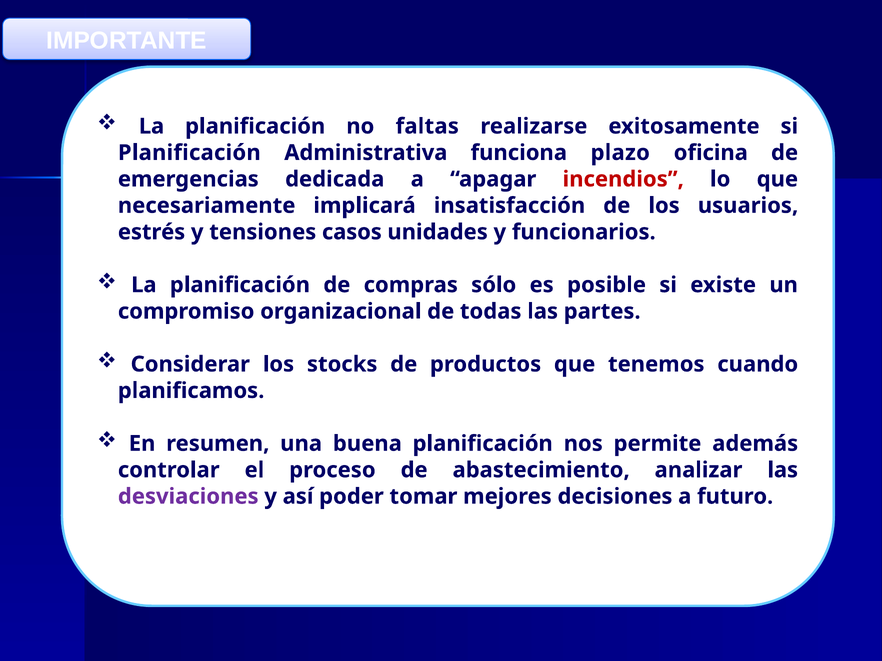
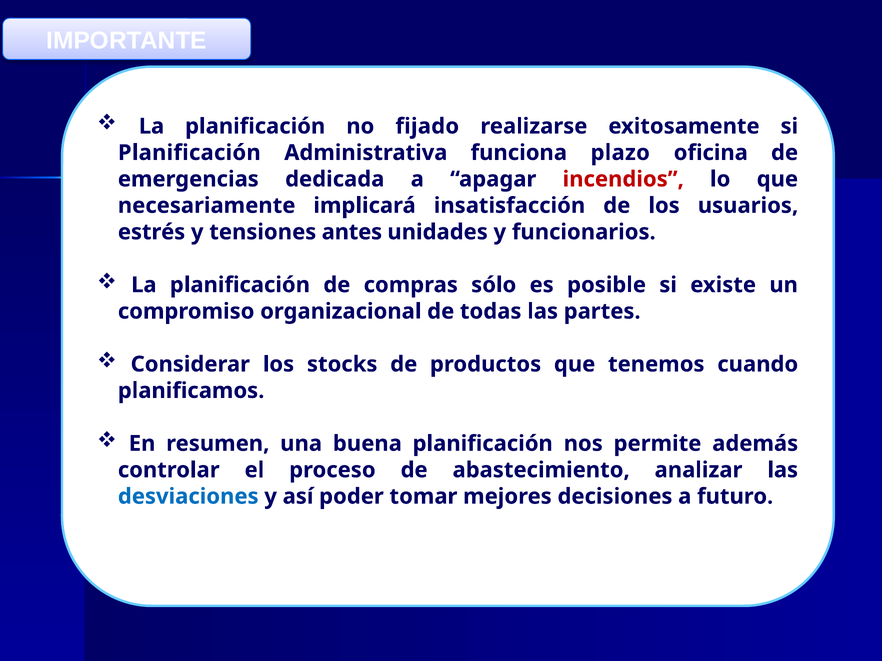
faltas: faltas -> fijado (427, 126)
casos: casos -> antes (352, 232)
desviaciones colour: purple -> blue (188, 497)
